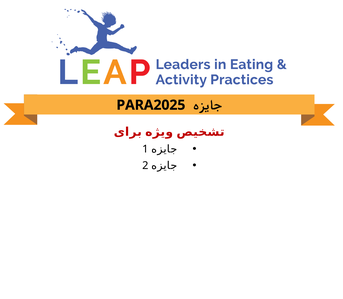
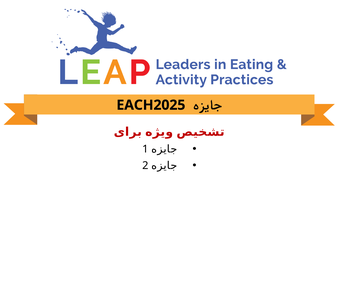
PARA2025: PARA2025 -> EACH2025 (151, 105)
